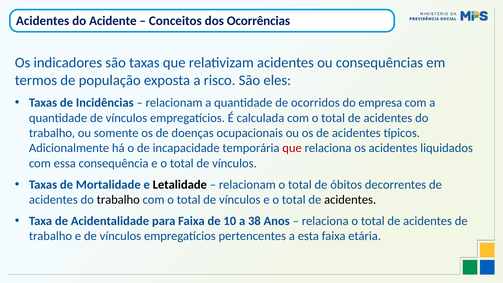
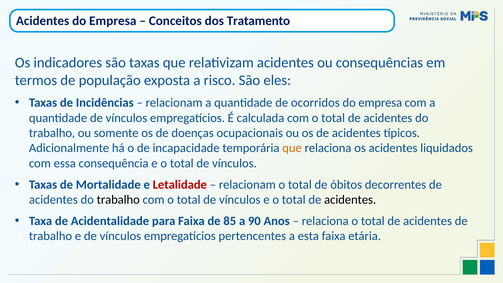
Acidentes do Acidente: Acidente -> Empresa (113, 21)
Ocorrências: Ocorrências -> Tratamento (258, 21)
que colour: red -> orange (292, 148)
Letalidade colour: black -> red (180, 185)
10: 10 -> 85 (230, 221)
38: 38 -> 90 (254, 221)
